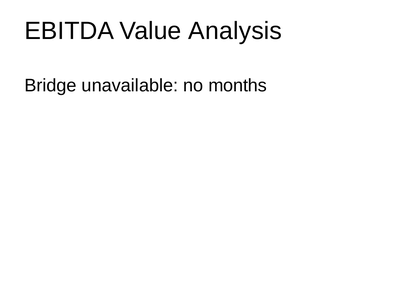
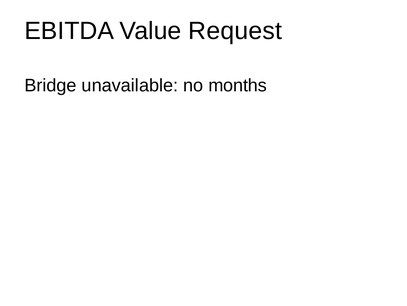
Analysis: Analysis -> Request (235, 31)
